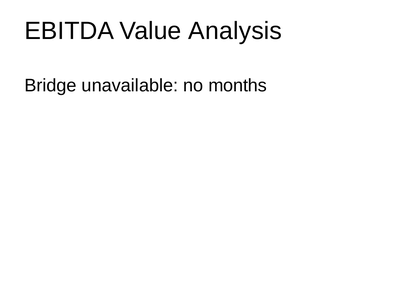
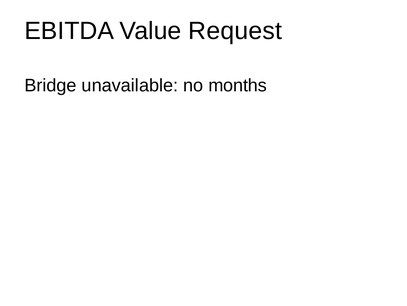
Analysis: Analysis -> Request (235, 31)
